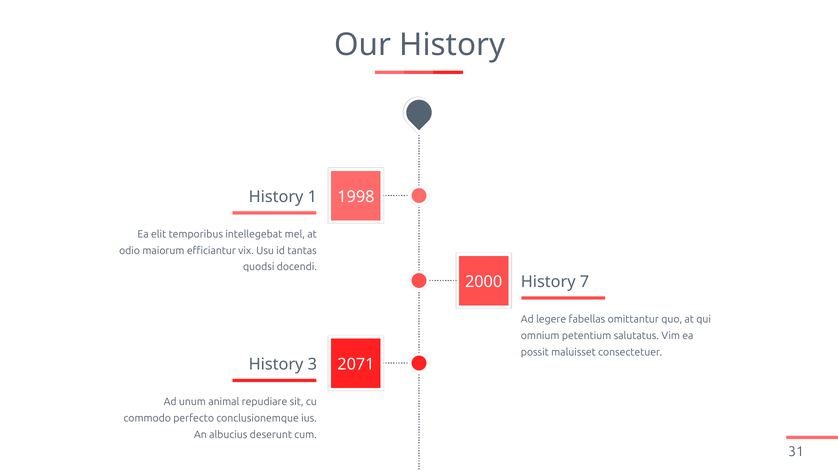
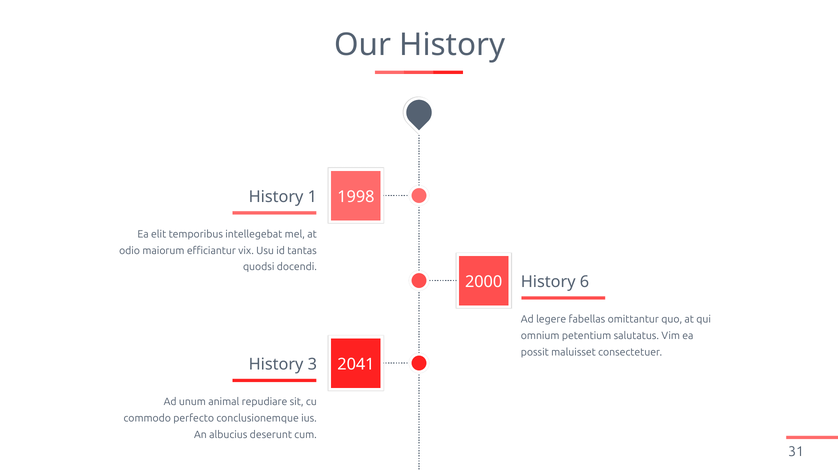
7: 7 -> 6 (584, 282)
2071: 2071 -> 2041 (356, 364)
